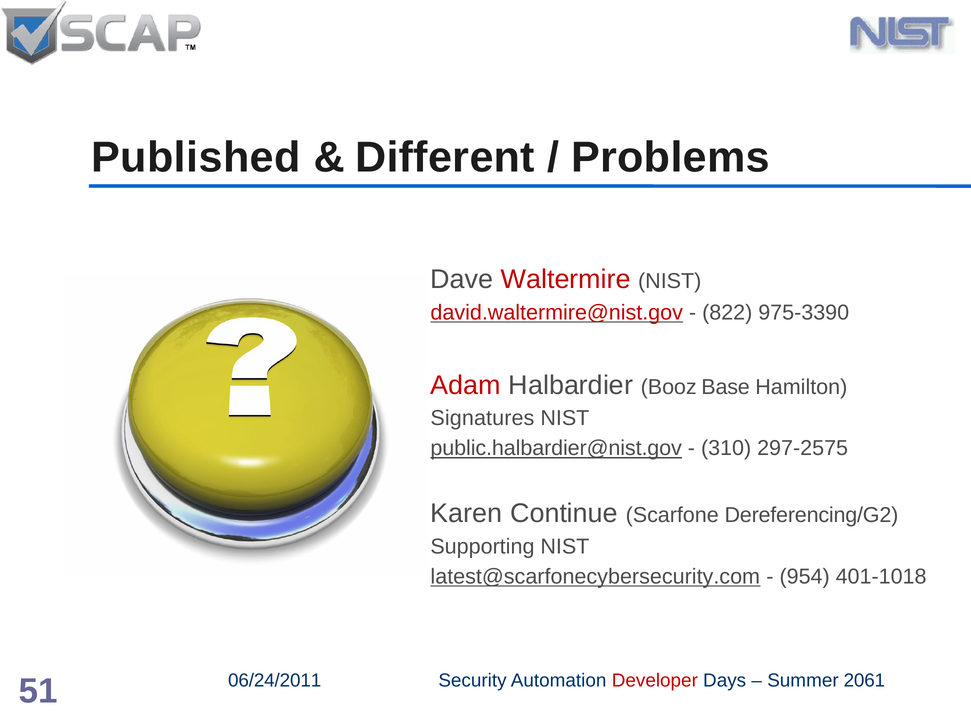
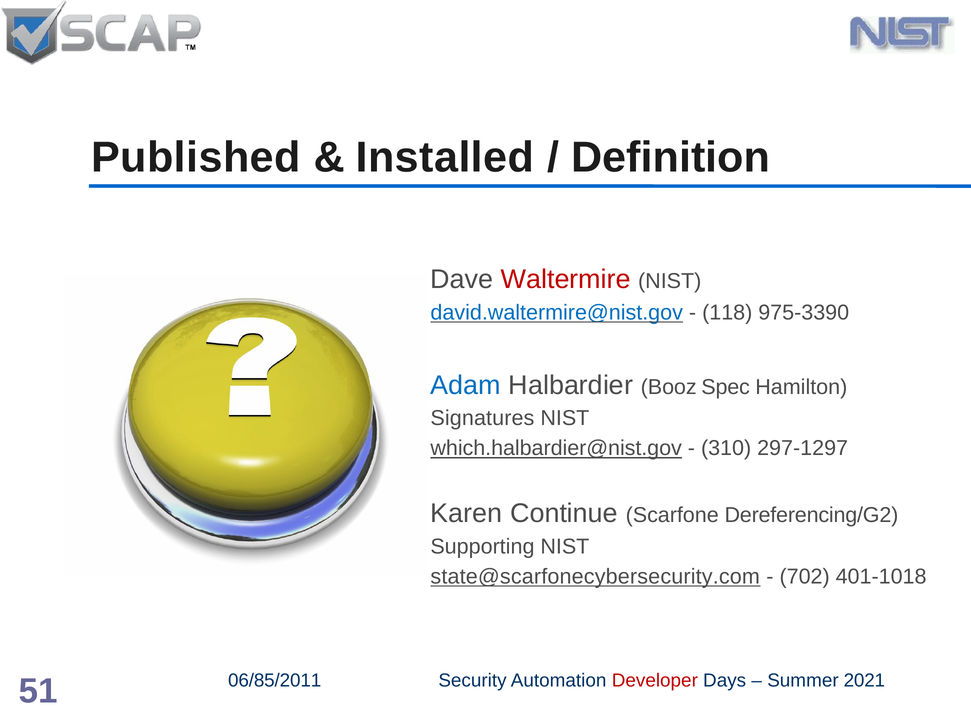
Different: Different -> Installed (445, 158)
Problems: Problems -> Definition (671, 158)
david.waltermire@nist.gov colour: red -> blue (557, 313)
822: 822 -> 118 (727, 313)
Adam colour: red -> blue (466, 385)
Base: Base -> Spec (726, 387)
public.halbardier@nist.gov: public.halbardier@nist.gov -> which.halbardier@nist.gov (556, 448)
297-2575: 297-2575 -> 297-1297 (803, 448)
latest@scarfonecybersecurity.com: latest@scarfonecybersecurity.com -> state@scarfonecybersecurity.com (595, 577)
954: 954 -> 702 (805, 577)
06/24/2011: 06/24/2011 -> 06/85/2011 (275, 681)
2061: 2061 -> 2021 (864, 681)
